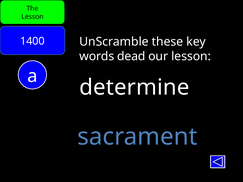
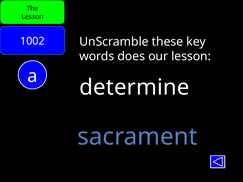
1400: 1400 -> 1002 (32, 41)
dead: dead -> does (131, 56)
